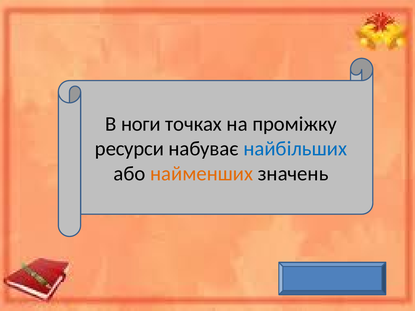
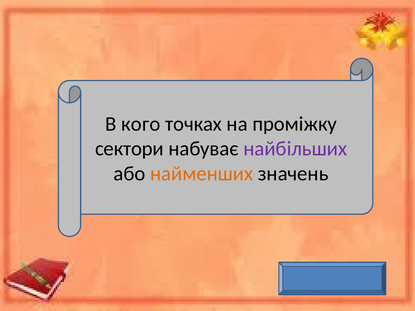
ноги: ноги -> кого (141, 124)
ресурси: ресурси -> сектори (129, 149)
найбільших colour: blue -> purple (295, 149)
